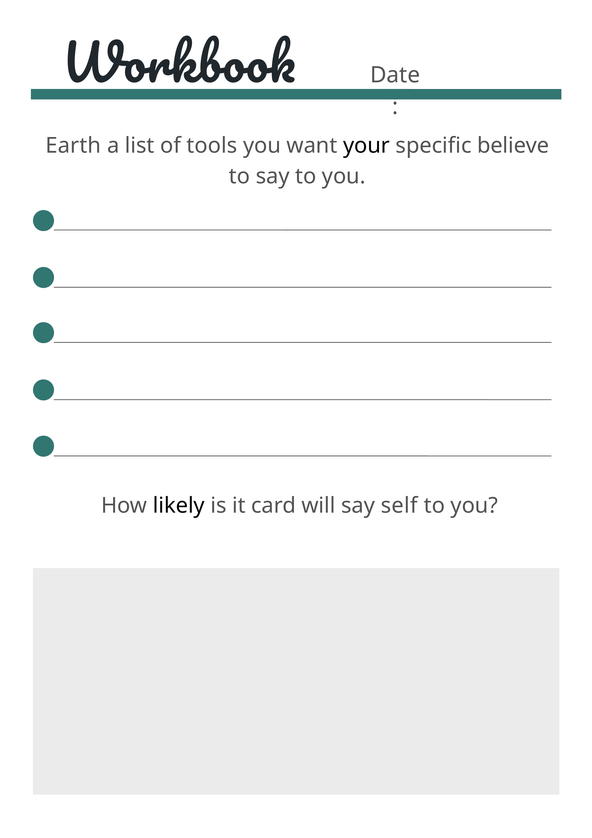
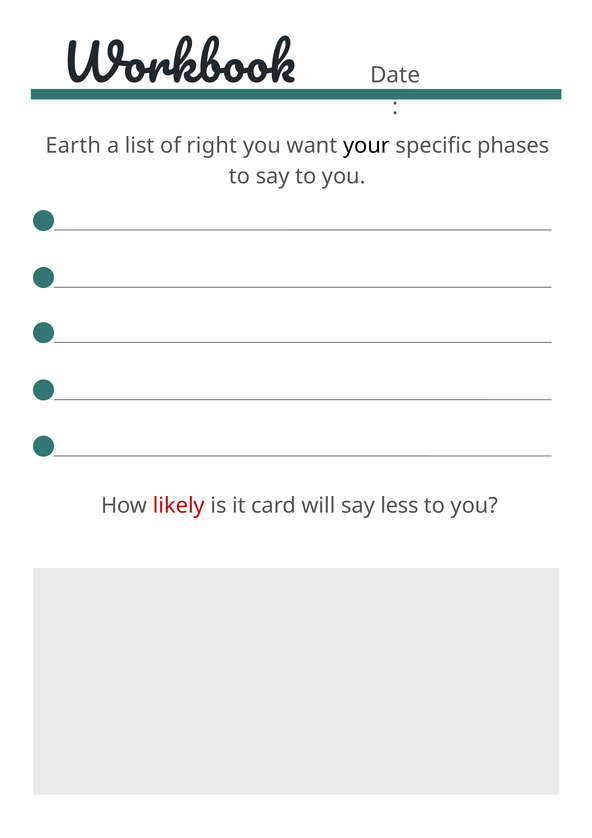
tools: tools -> right (212, 145)
believe: believe -> phases (513, 145)
likely colour: black -> red (179, 505)
self: self -> less (400, 505)
